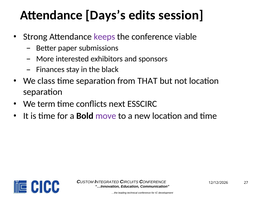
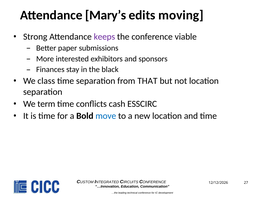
Days’s: Days’s -> Mary’s (106, 15)
session: session -> moving (181, 15)
next: next -> cash (117, 104)
move colour: purple -> blue (106, 116)
